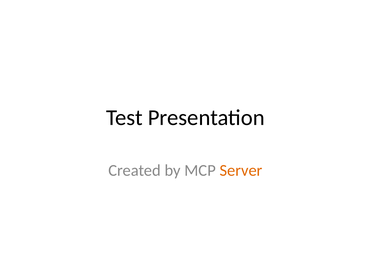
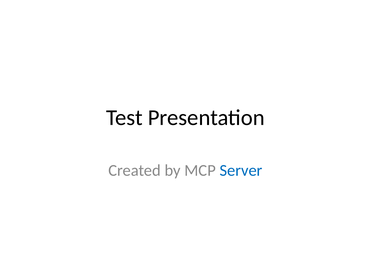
Server colour: orange -> blue (241, 171)
